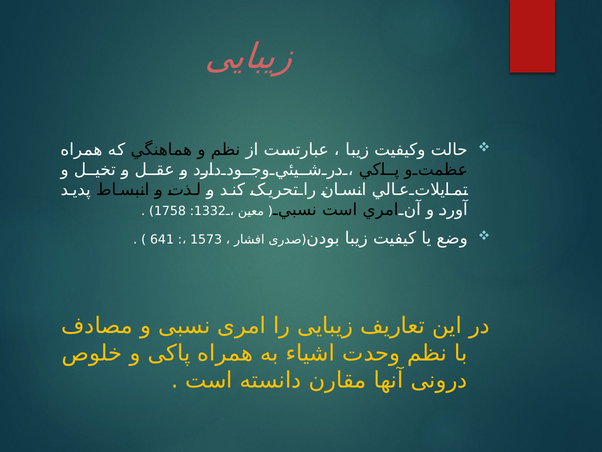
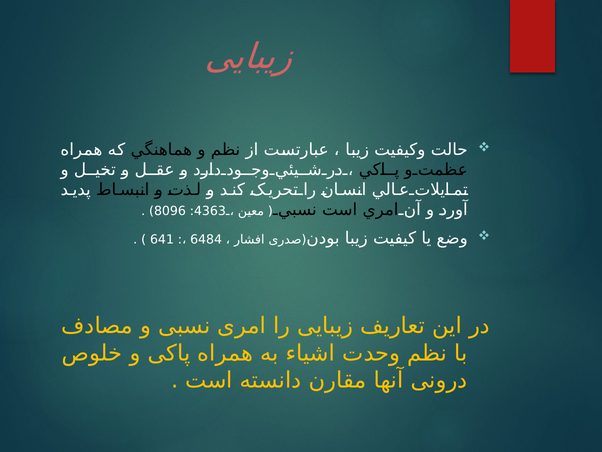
1758: 1758 -> 8096 (170, 211)
1332: 1332 -> 4363 (210, 211)
1573: 1573 -> 6484 (206, 239)
